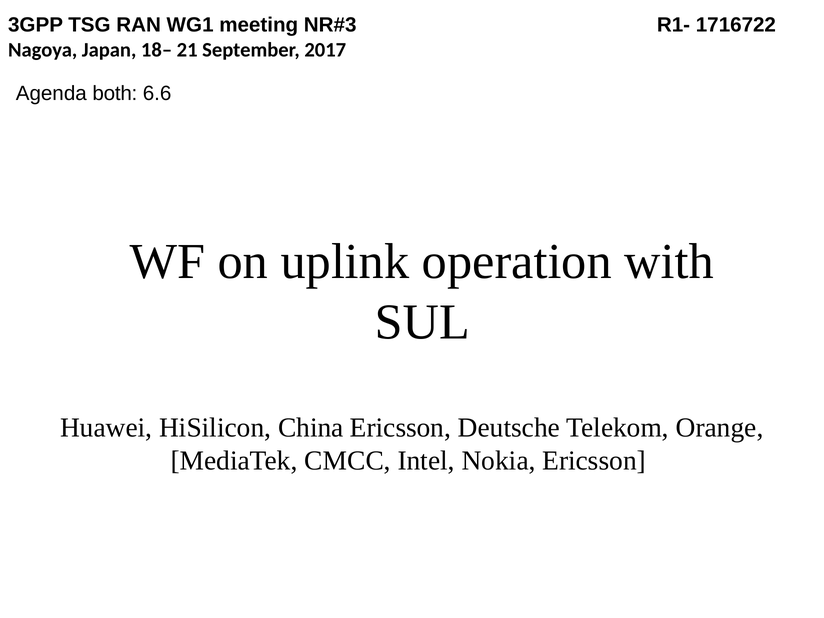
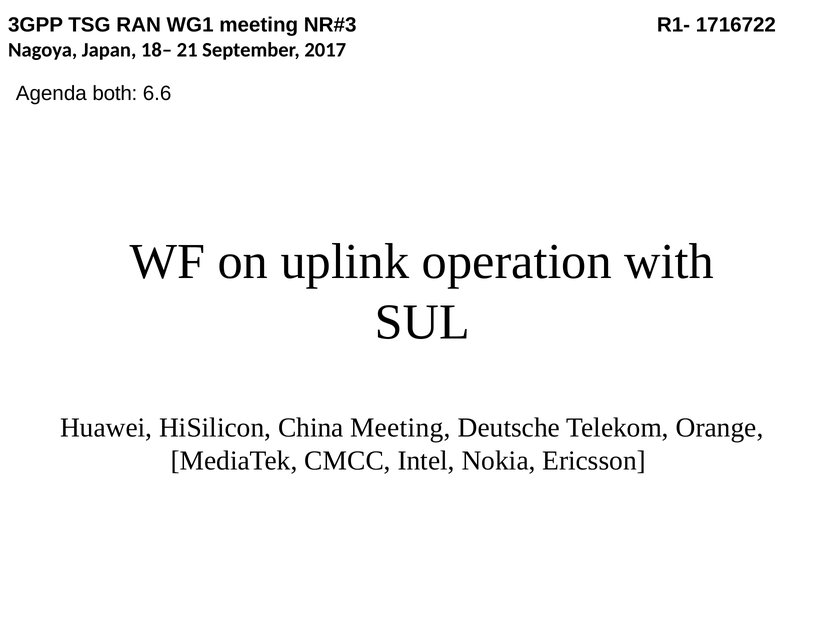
China Ericsson: Ericsson -> Meeting (400, 428)
